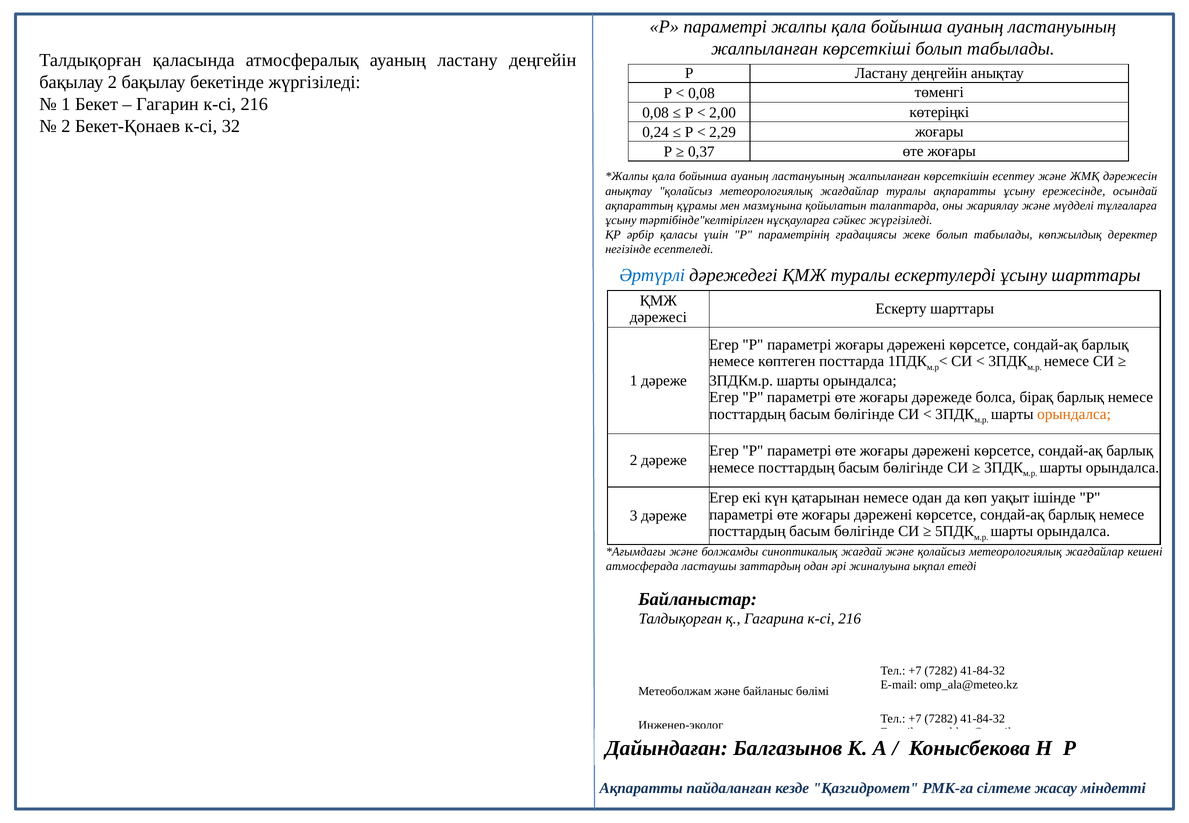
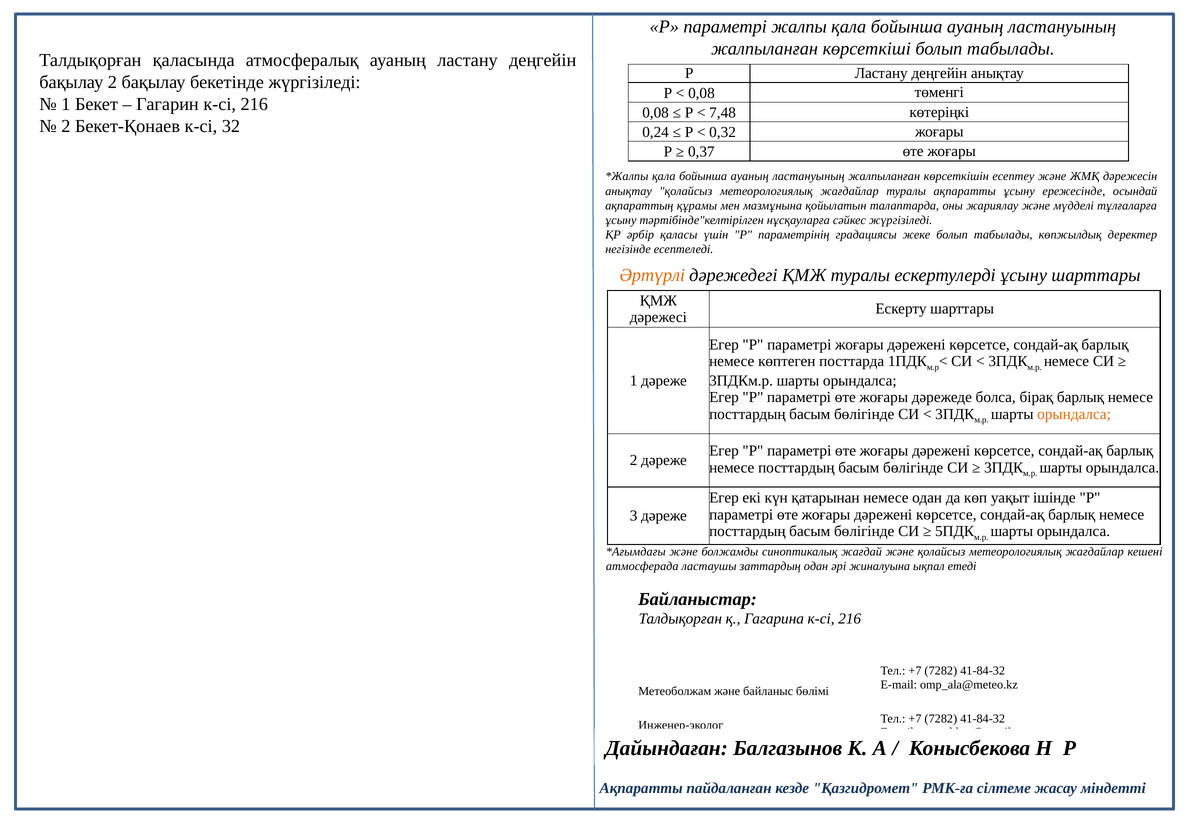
2,00: 2,00 -> 7,48 (723, 113)
2,29: 2,29 -> 0,32 (723, 132)
Әртүрлі colour: blue -> orange (652, 275)
